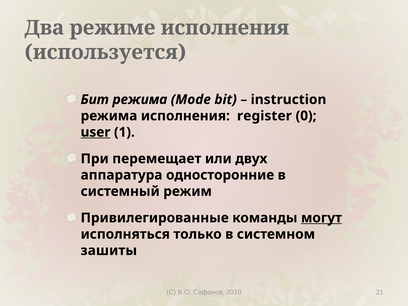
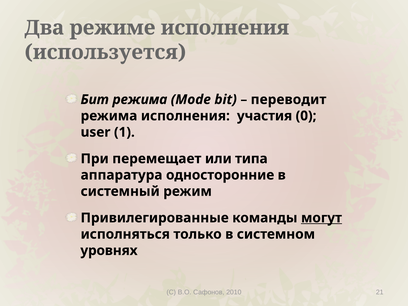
instruction: instruction -> переводит (288, 100)
register: register -> участия (265, 116)
user underline: present -> none (96, 132)
двух: двух -> типа (251, 159)
зашиты: зашиты -> уровнях (109, 251)
